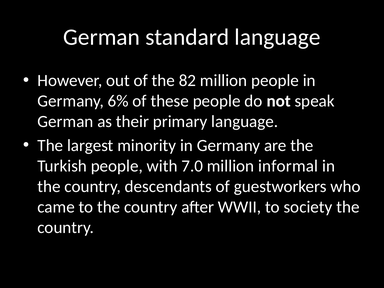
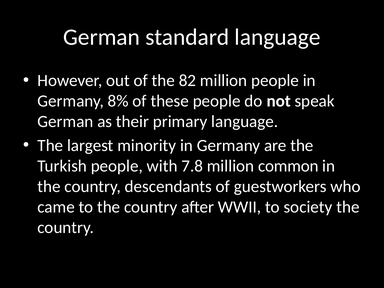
6%: 6% -> 8% (118, 101)
7.0: 7.0 -> 7.8 (192, 166)
informal: informal -> common (288, 166)
